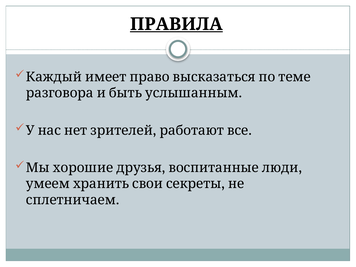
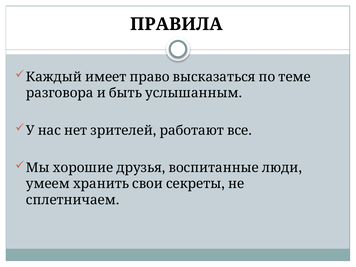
ПРАВИЛА underline: present -> none (176, 24)
